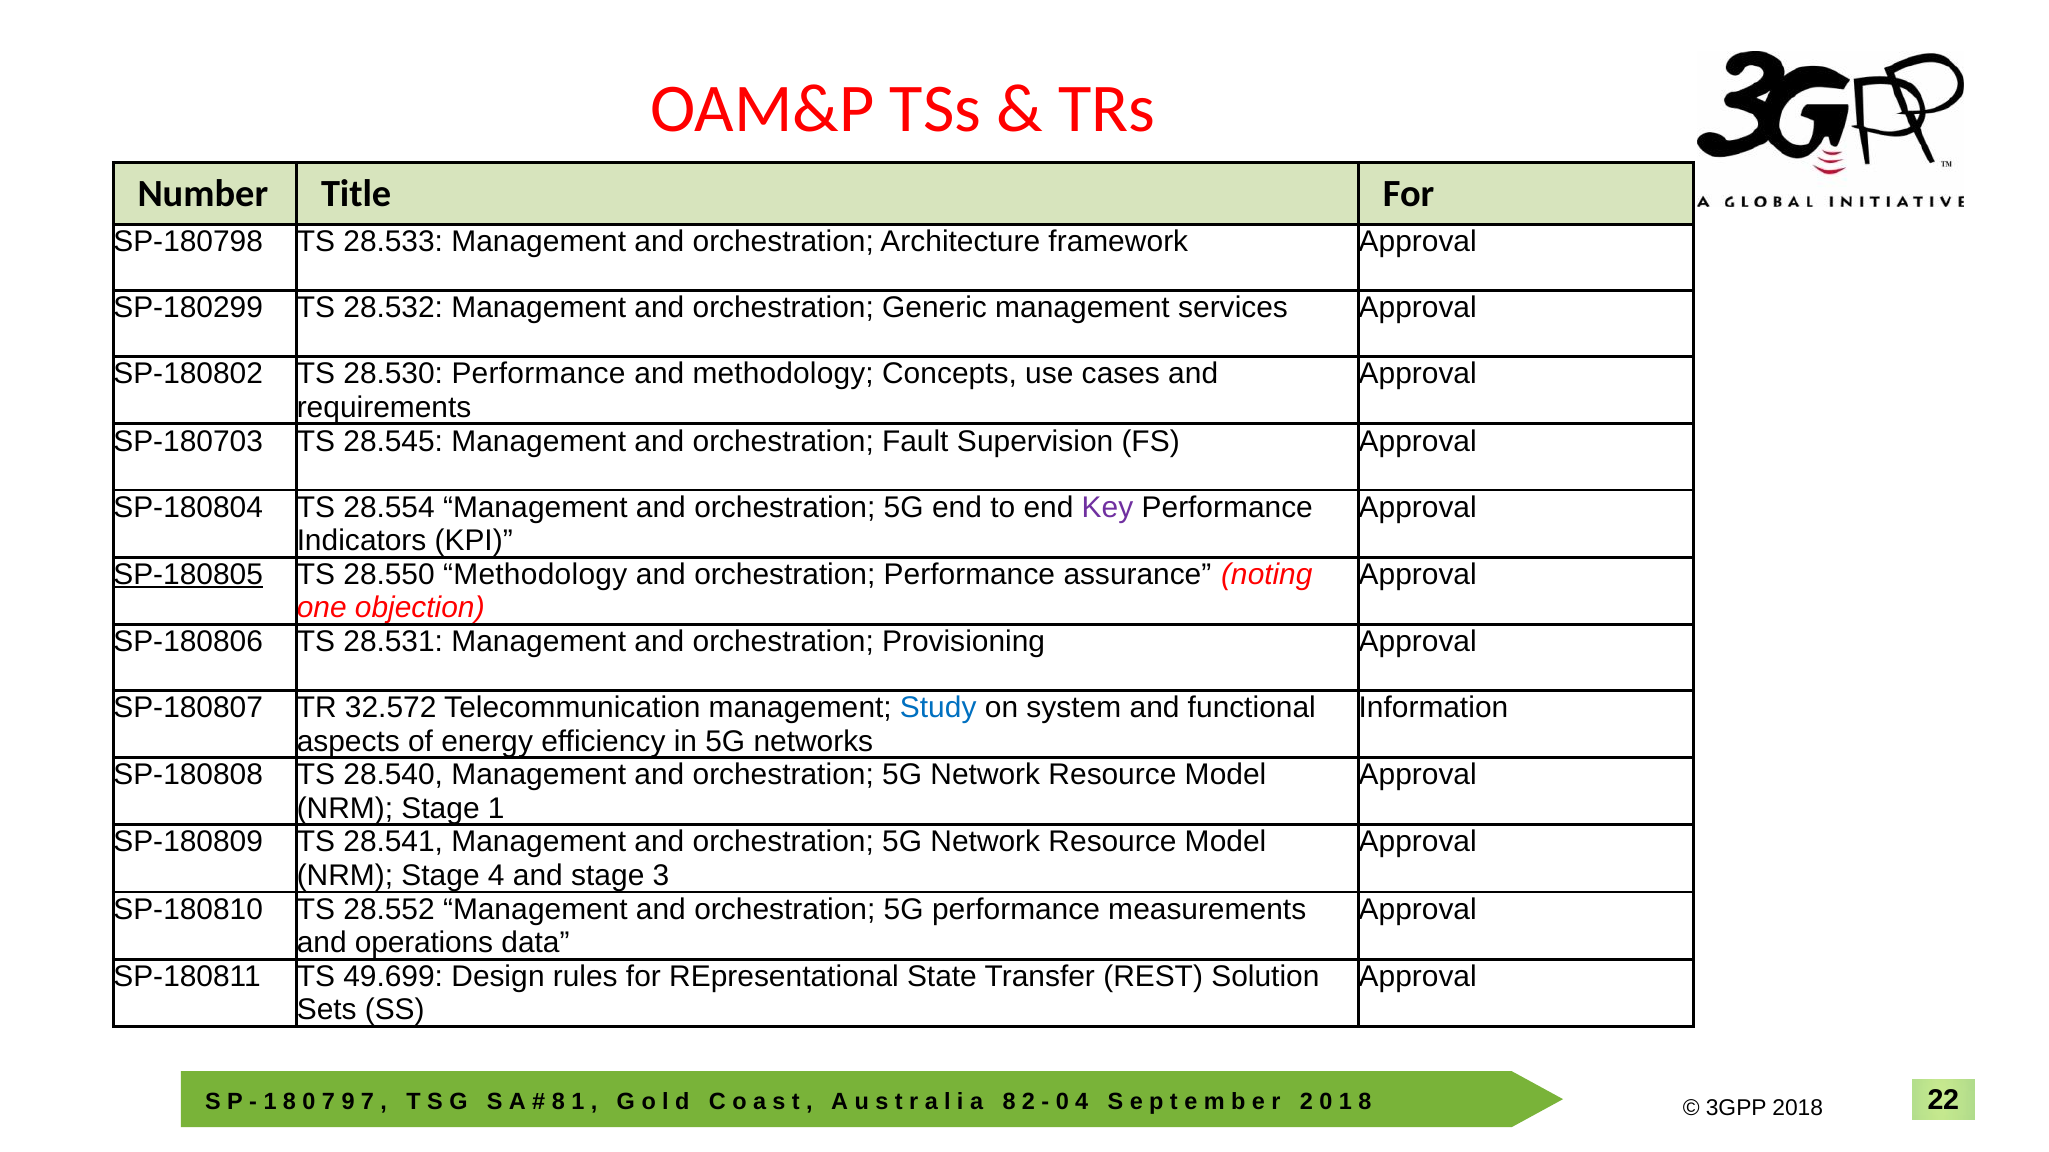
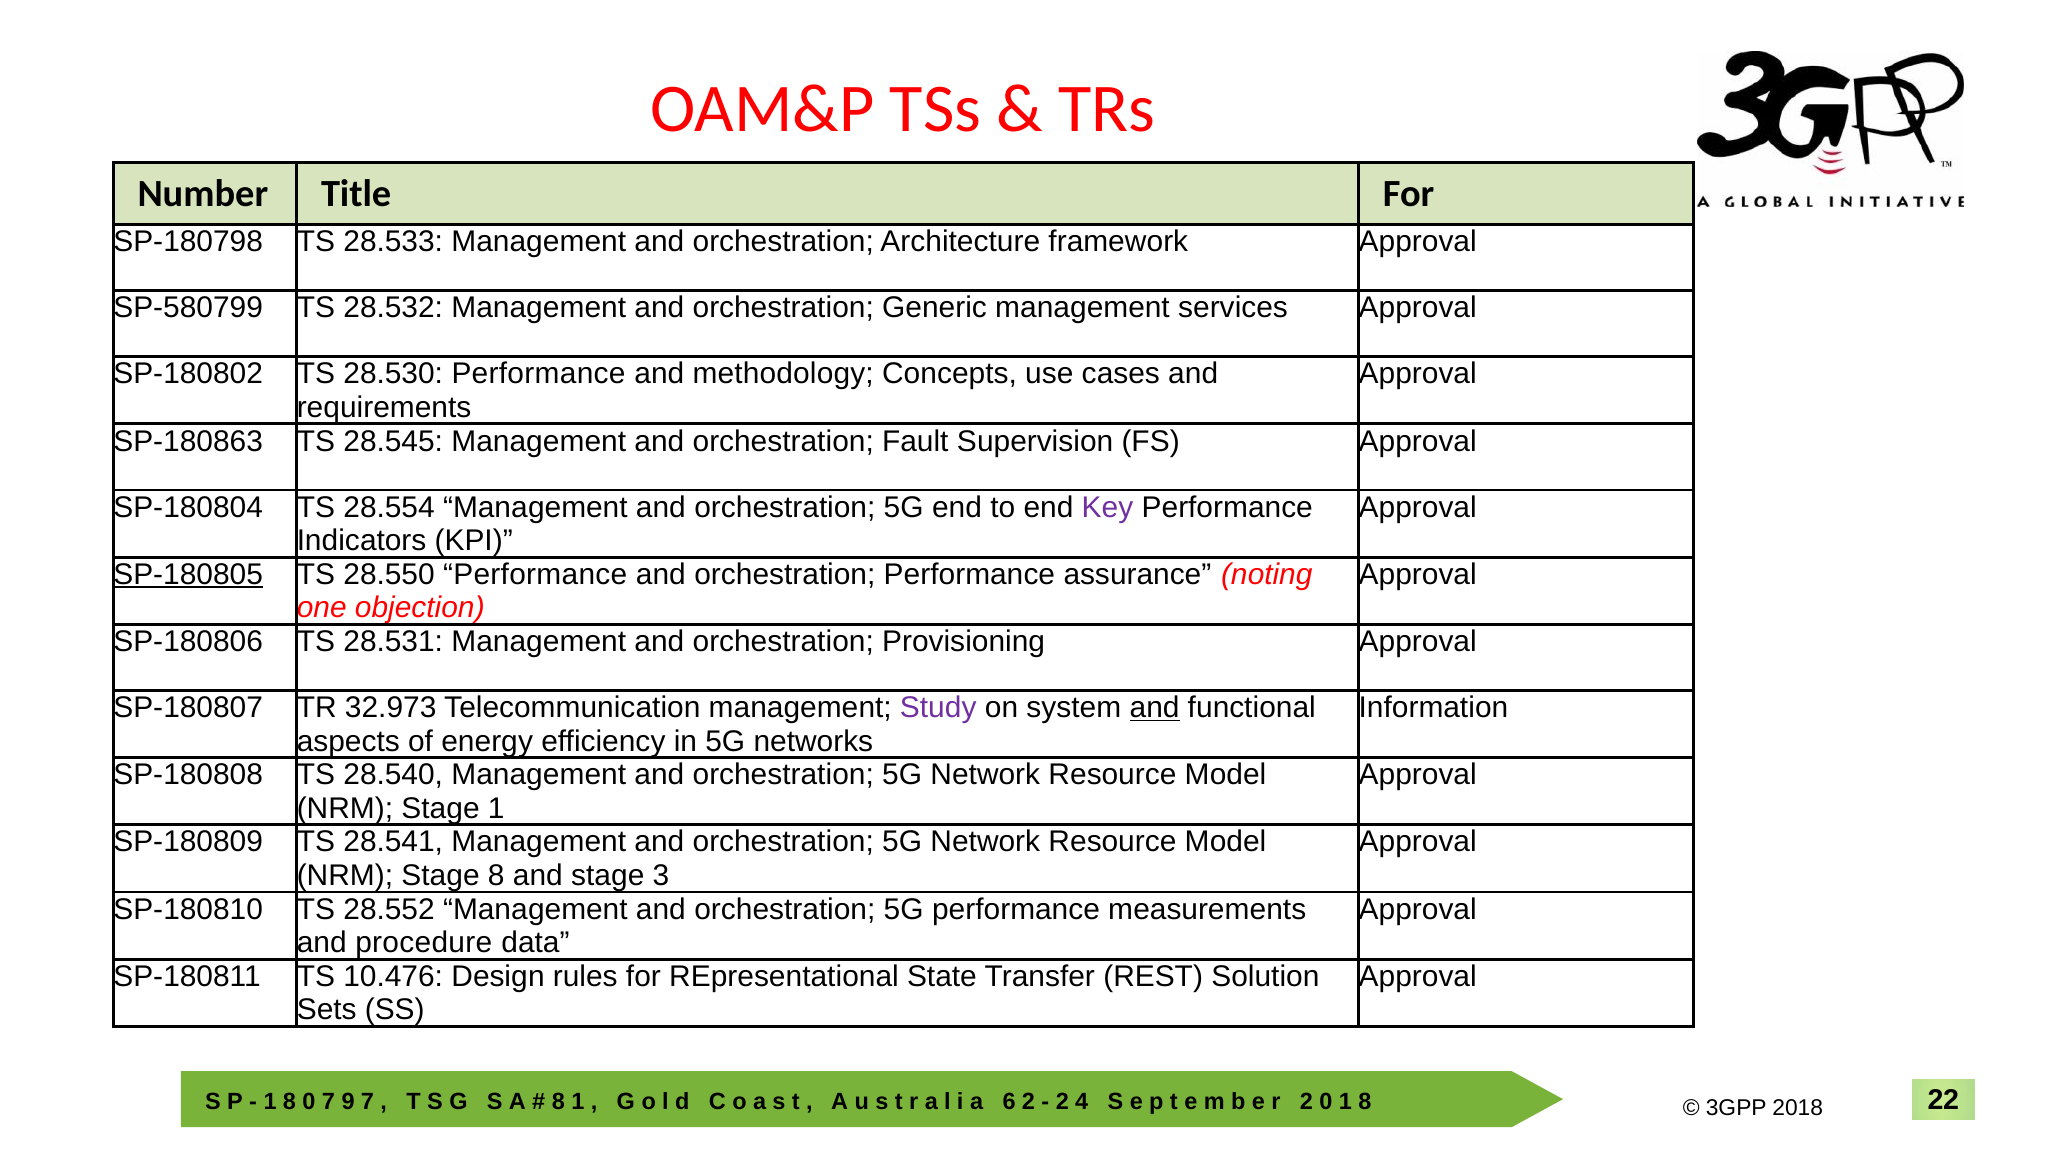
SP-180299: SP-180299 -> SP-580799 (188, 308)
SP-180703: SP-180703 -> SP-180863 (188, 441)
28.550 Methodology: Methodology -> Performance (535, 575)
32.572: 32.572 -> 32.973 (391, 708)
Study colour: blue -> purple (938, 708)
and underline: none -> present (1155, 708)
Stage 4: 4 -> 8 (496, 876)
operations: operations -> procedure (424, 943)
49.699: 49.699 -> 10.476 (393, 977)
8: 8 -> 6 (1009, 1103)
0: 0 -> 2 (1062, 1103)
